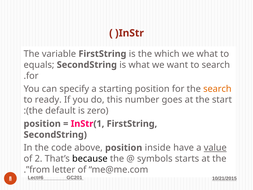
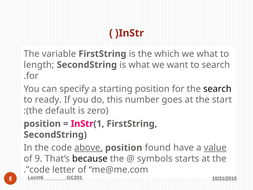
equals: equals -> length (39, 65)
search colour: orange -> black (217, 89)
above underline: none -> present (88, 148)
inside: inside -> found (158, 148)
2: 2 -> 9 (38, 159)
from: from -> code (40, 169)
